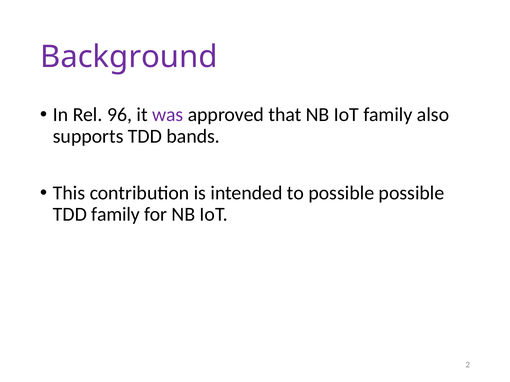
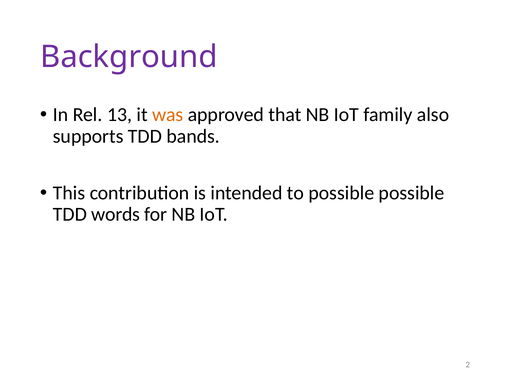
96: 96 -> 13 (120, 115)
was colour: purple -> orange (168, 115)
TDD family: family -> words (116, 215)
